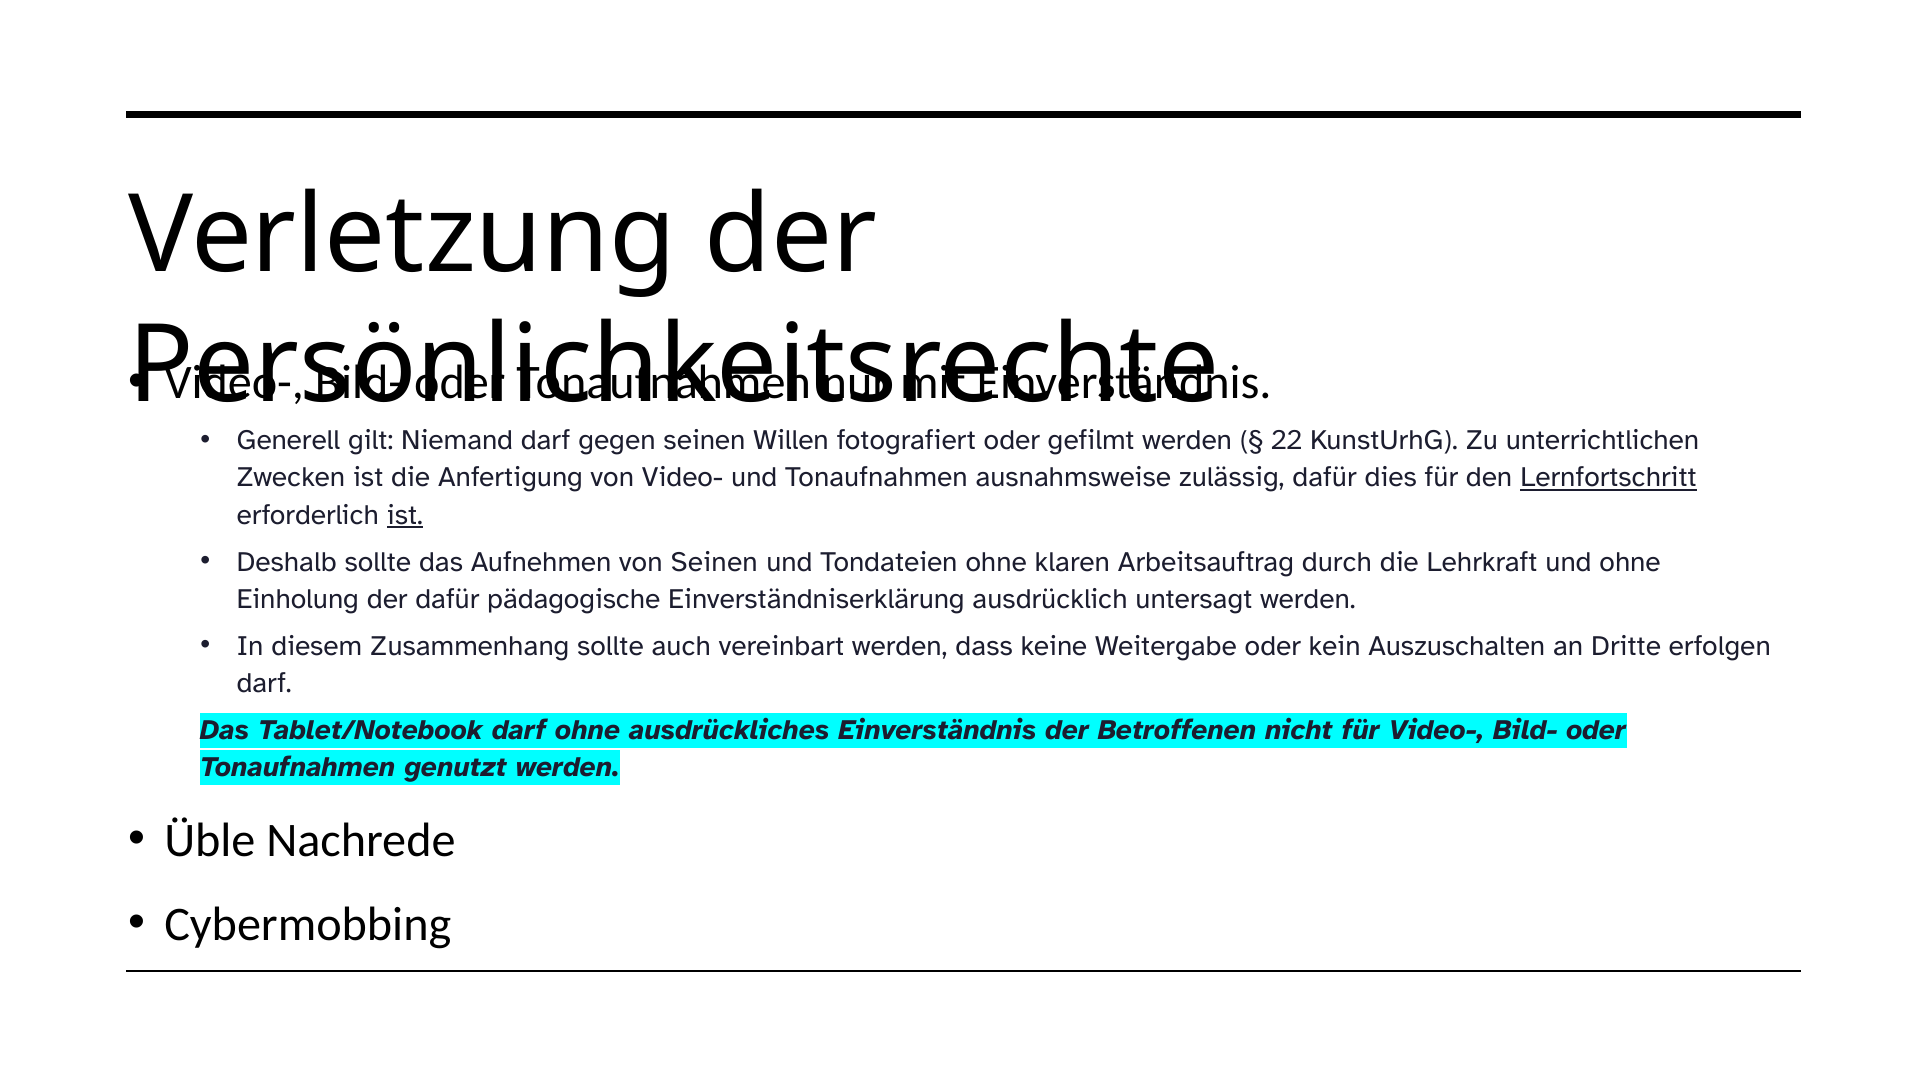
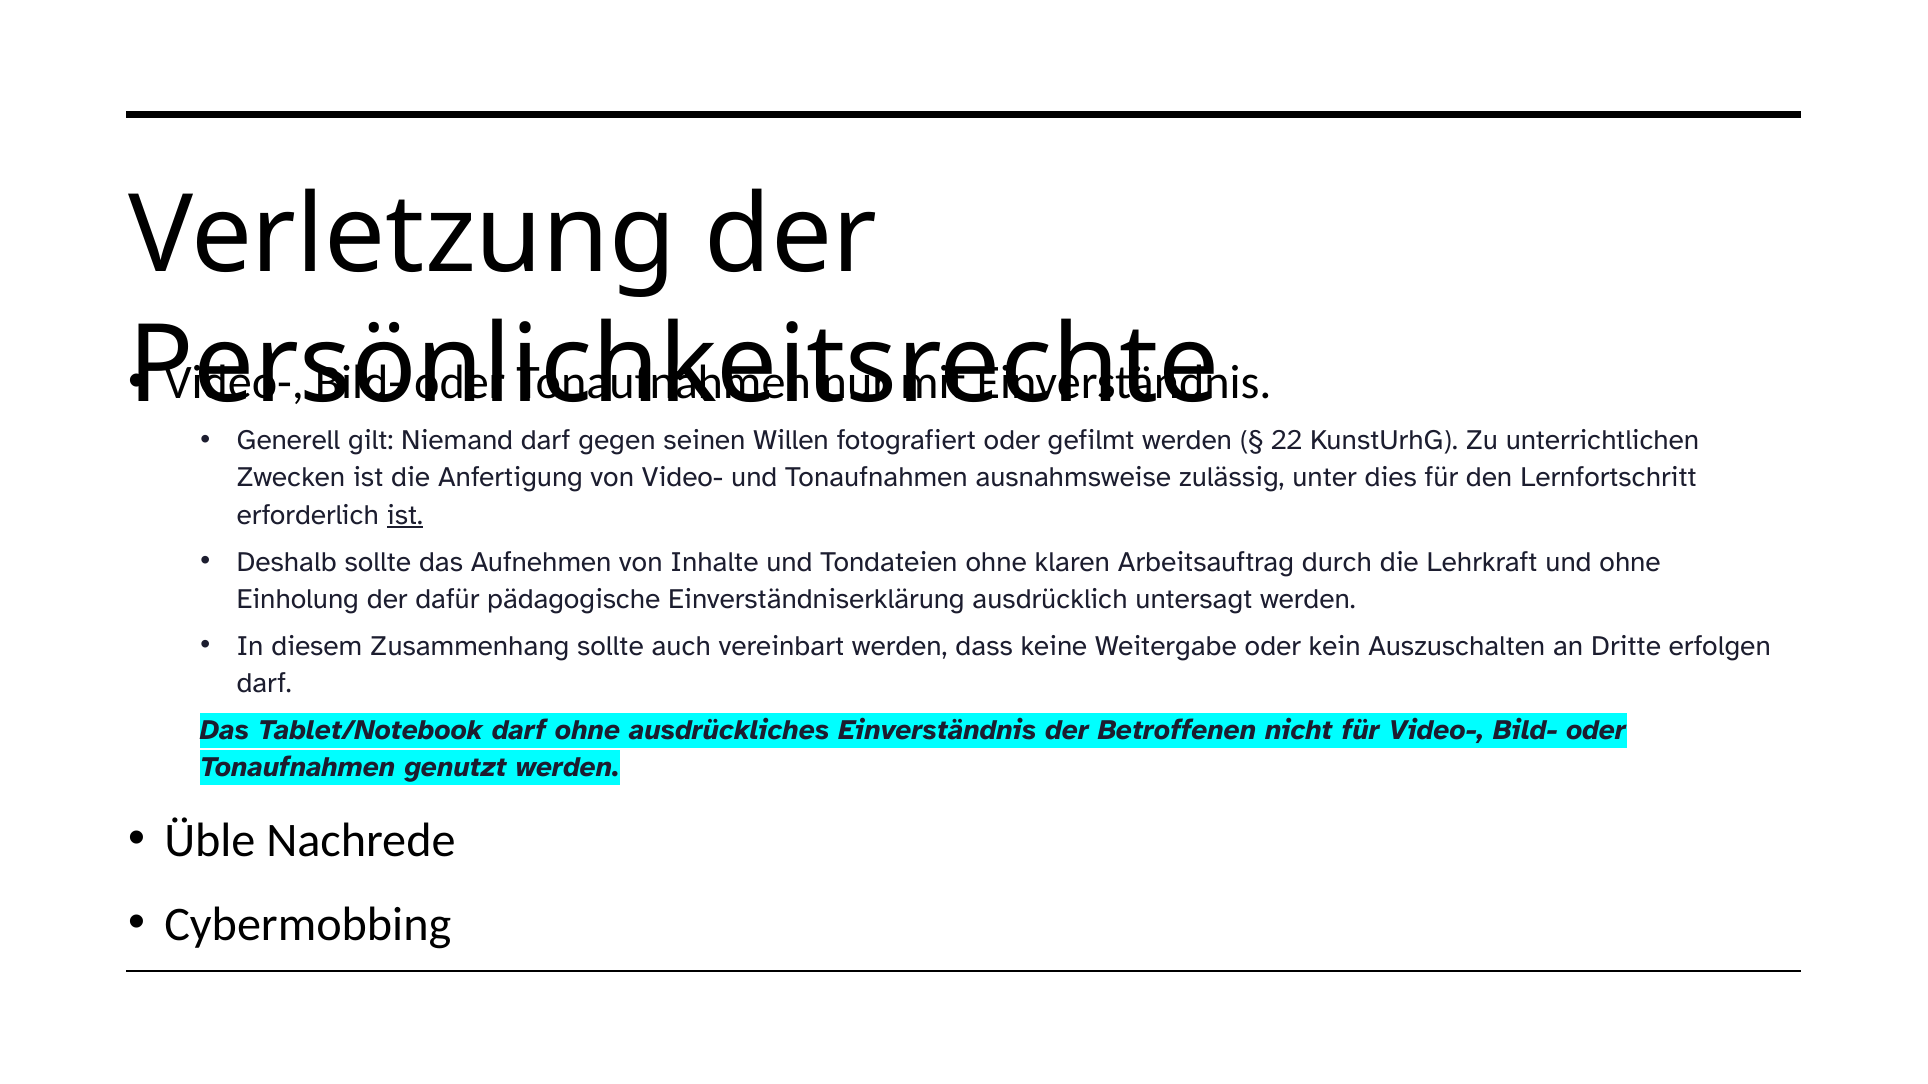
zulässig dafür: dafür -> unter (1324, 478)
Lernfortschritt underline: present -> none (1609, 478)
von Seinen: Seinen -> Inhalte (714, 562)
